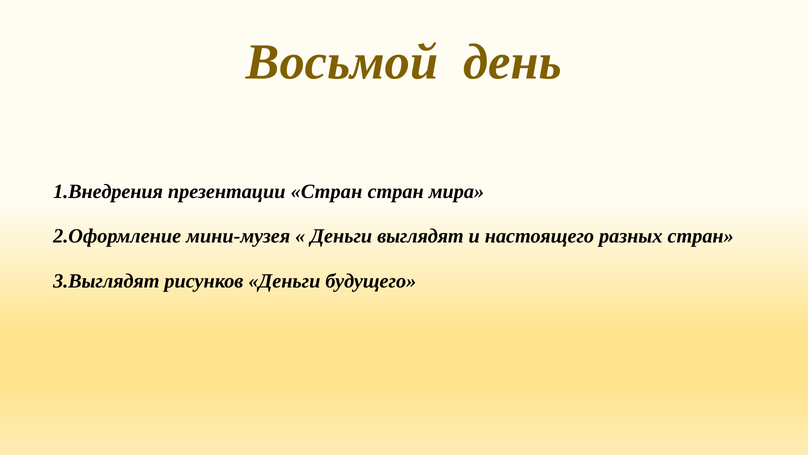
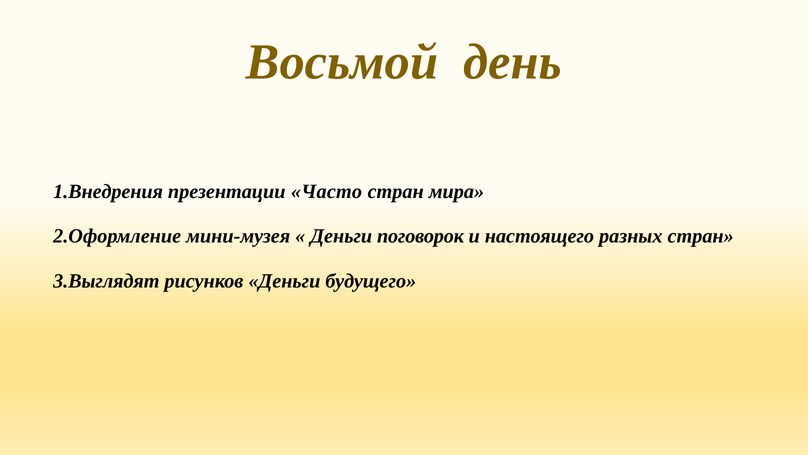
презентации Стран: Стран -> Часто (327, 191)
выглядят: выглядят -> поговорок (420, 236)
